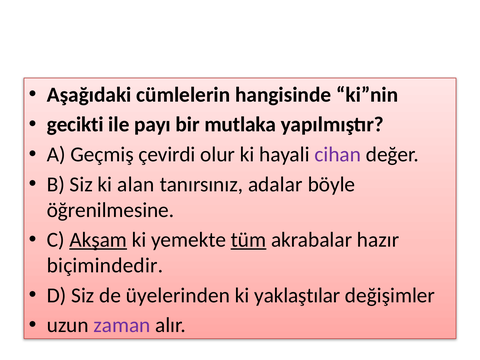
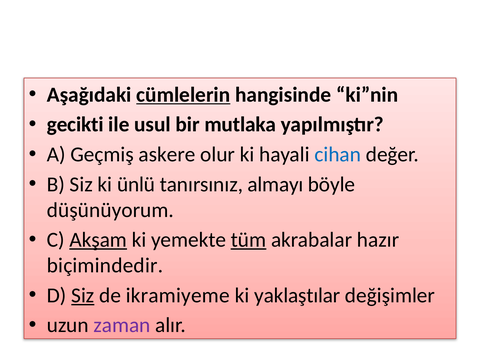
cümlelerin underline: none -> present (183, 95)
payı: payı -> usul (152, 125)
çevirdi: çevirdi -> askere (167, 154)
cihan colour: purple -> blue (338, 154)
alan: alan -> ünlü (136, 184)
adalar: adalar -> almayı (276, 184)
öğrenilmesine: öğrenilmesine -> düşünüyorum (110, 210)
Siz underline: none -> present (83, 295)
üyelerinden: üyelerinden -> ikramiyeme (178, 295)
